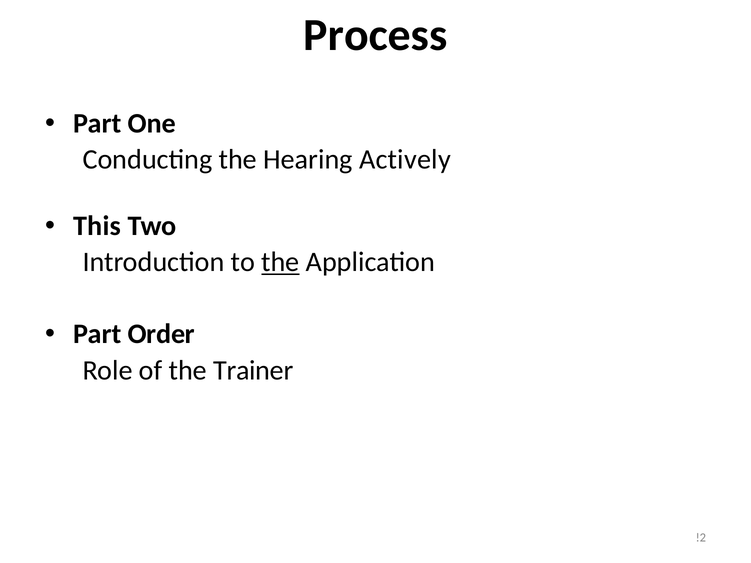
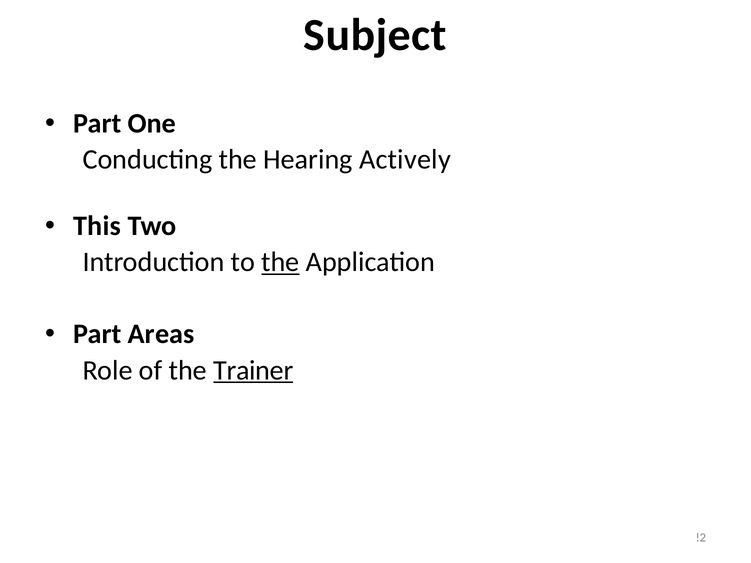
Process: Process -> Subject (375, 35)
Order: Order -> Areas (161, 334)
Trainer underline: none -> present (253, 370)
